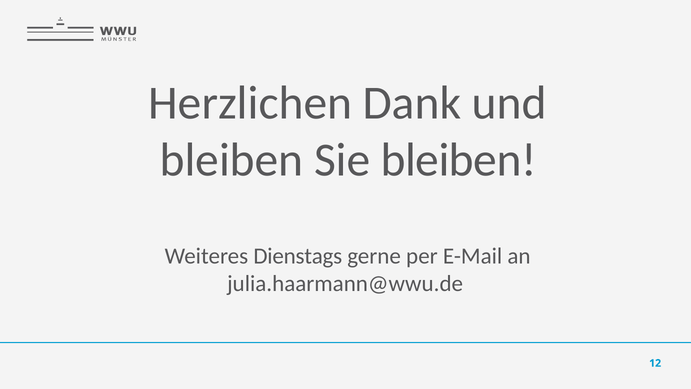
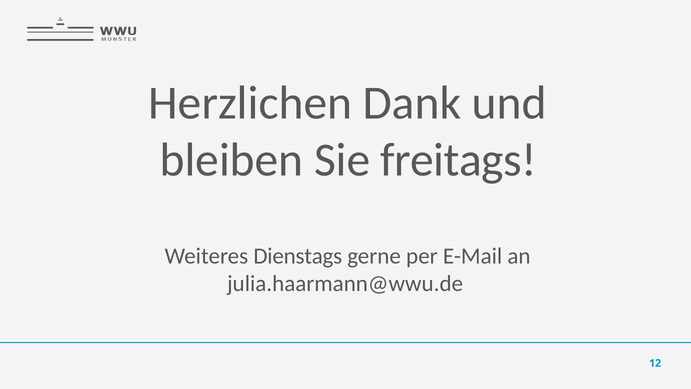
Sie bleiben: bleiben -> freitags (458, 160)
